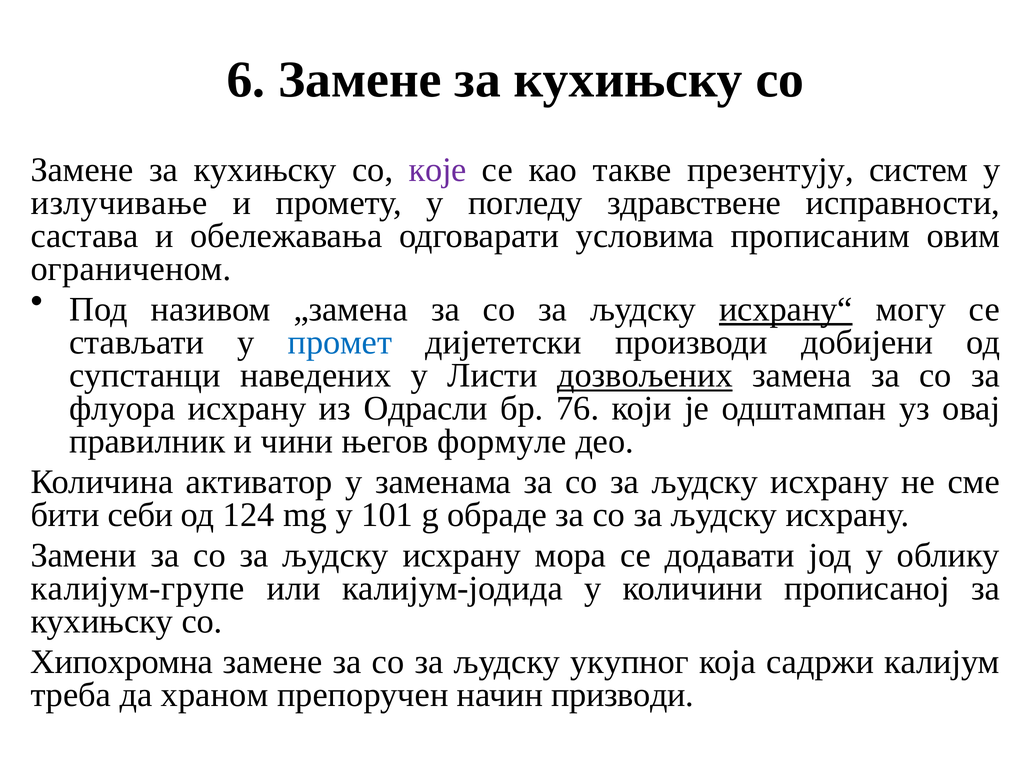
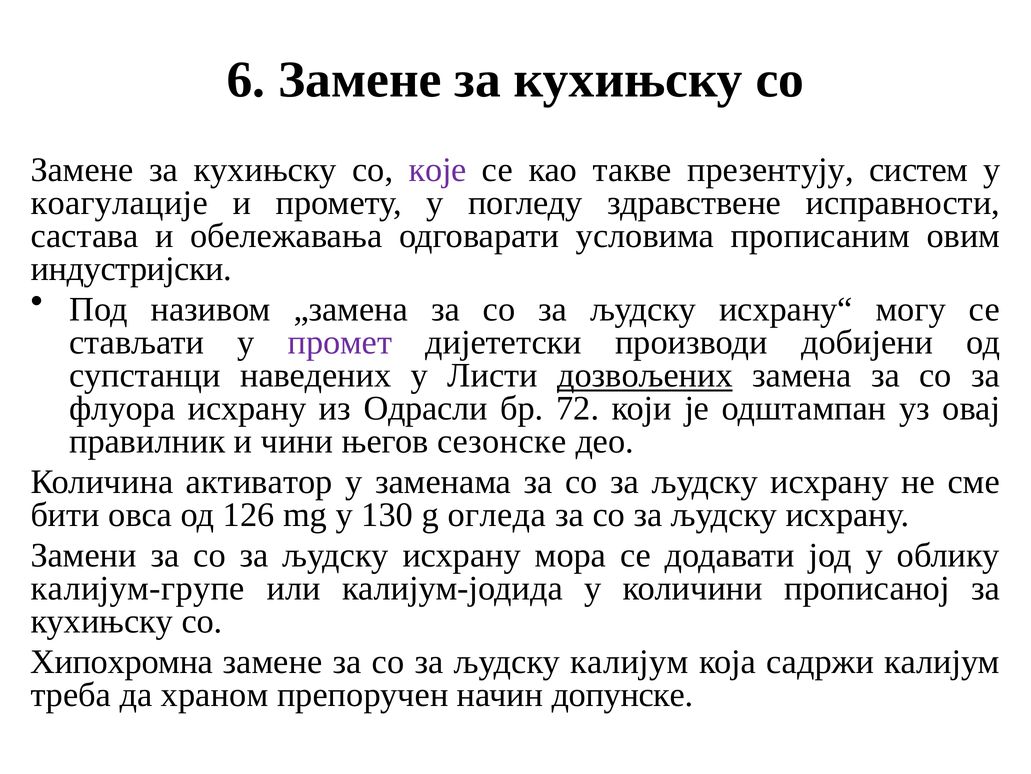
излучивање: излучивање -> коагулације (119, 203)
ограниченом: ограниченом -> индустријски (131, 269)
исхрану“ underline: present -> none (786, 309)
промет colour: blue -> purple (340, 342)
76: 76 -> 72 (578, 408)
формуле: формуле -> сезонске (502, 441)
себи: себи -> овса (140, 514)
124: 124 -> 126 (249, 514)
101: 101 -> 130 (387, 514)
обраде: обраде -> огледа (497, 514)
људску укупног: укупног -> калијум (629, 661)
призводи: призводи -> допунске (622, 694)
